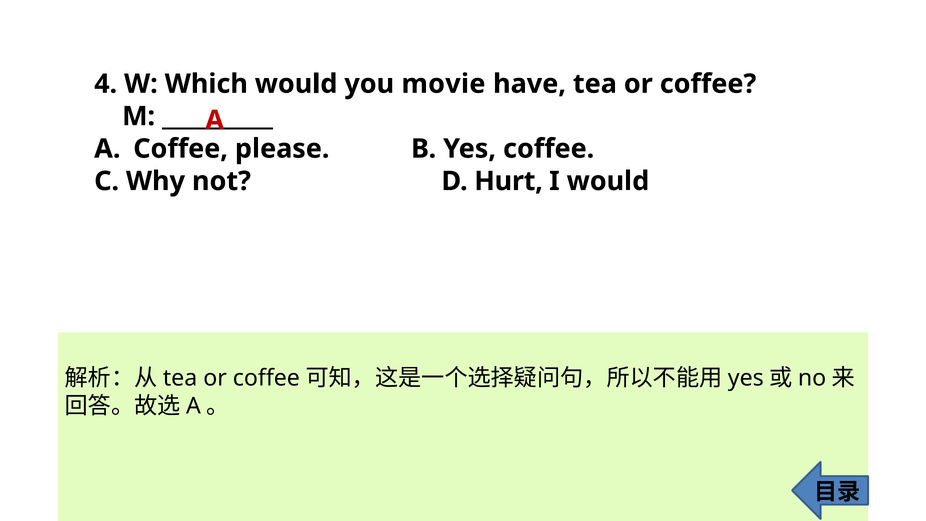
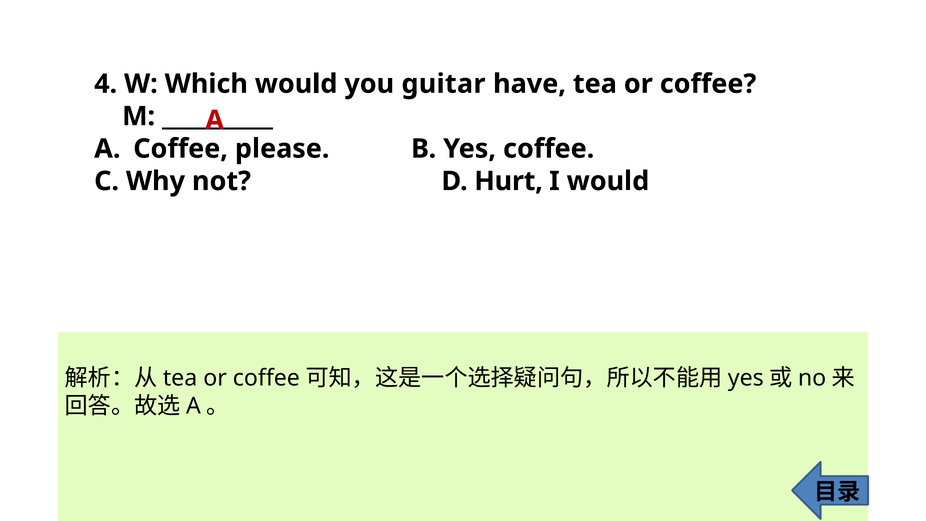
movie: movie -> guitar (443, 84)
